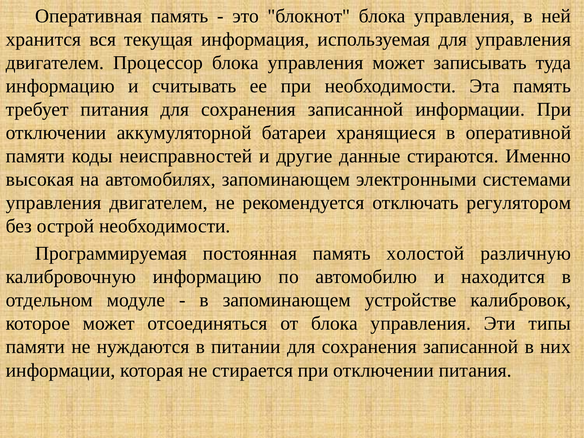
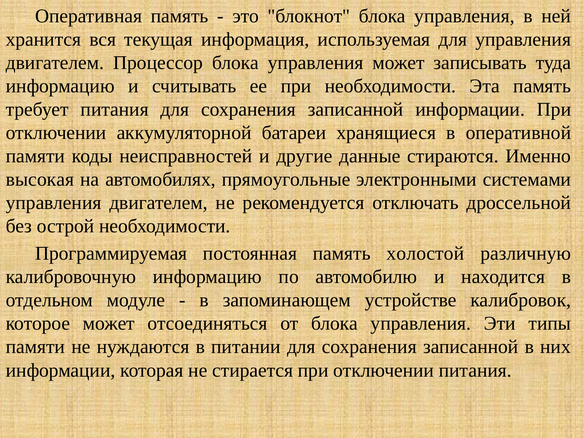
автомобилях запоминающем: запоминающем -> прямоугольные (286, 179)
регулятором: регулятором -> дроссельной (519, 203)
